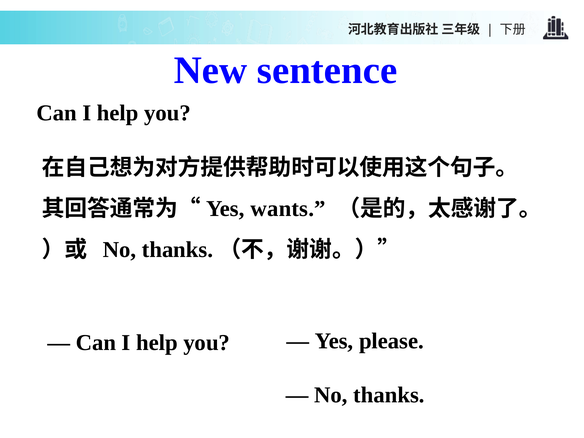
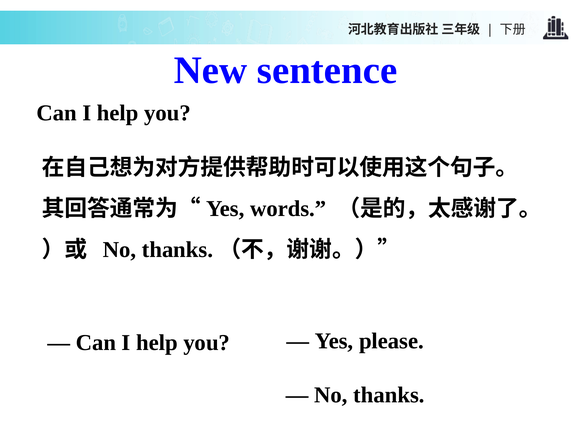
wants: wants -> words (288, 209)
